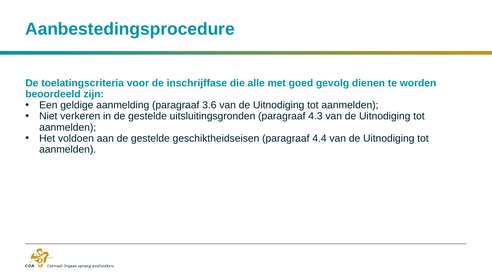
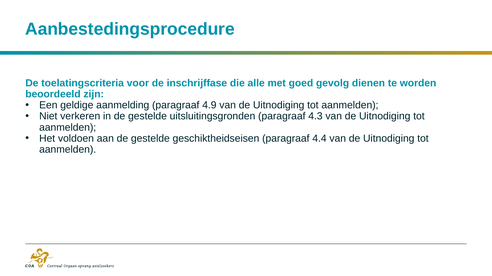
3.6: 3.6 -> 4.9 (209, 105)
